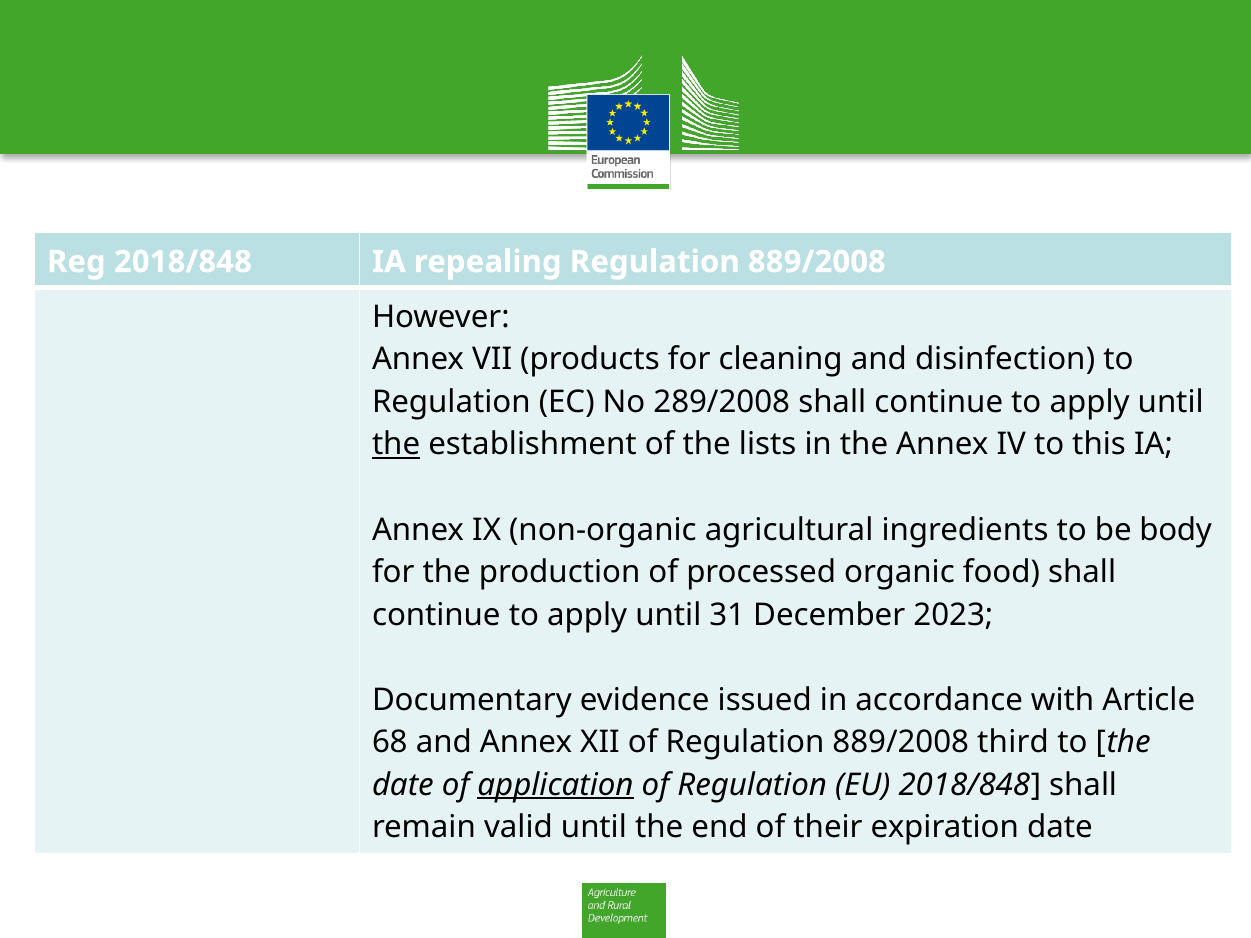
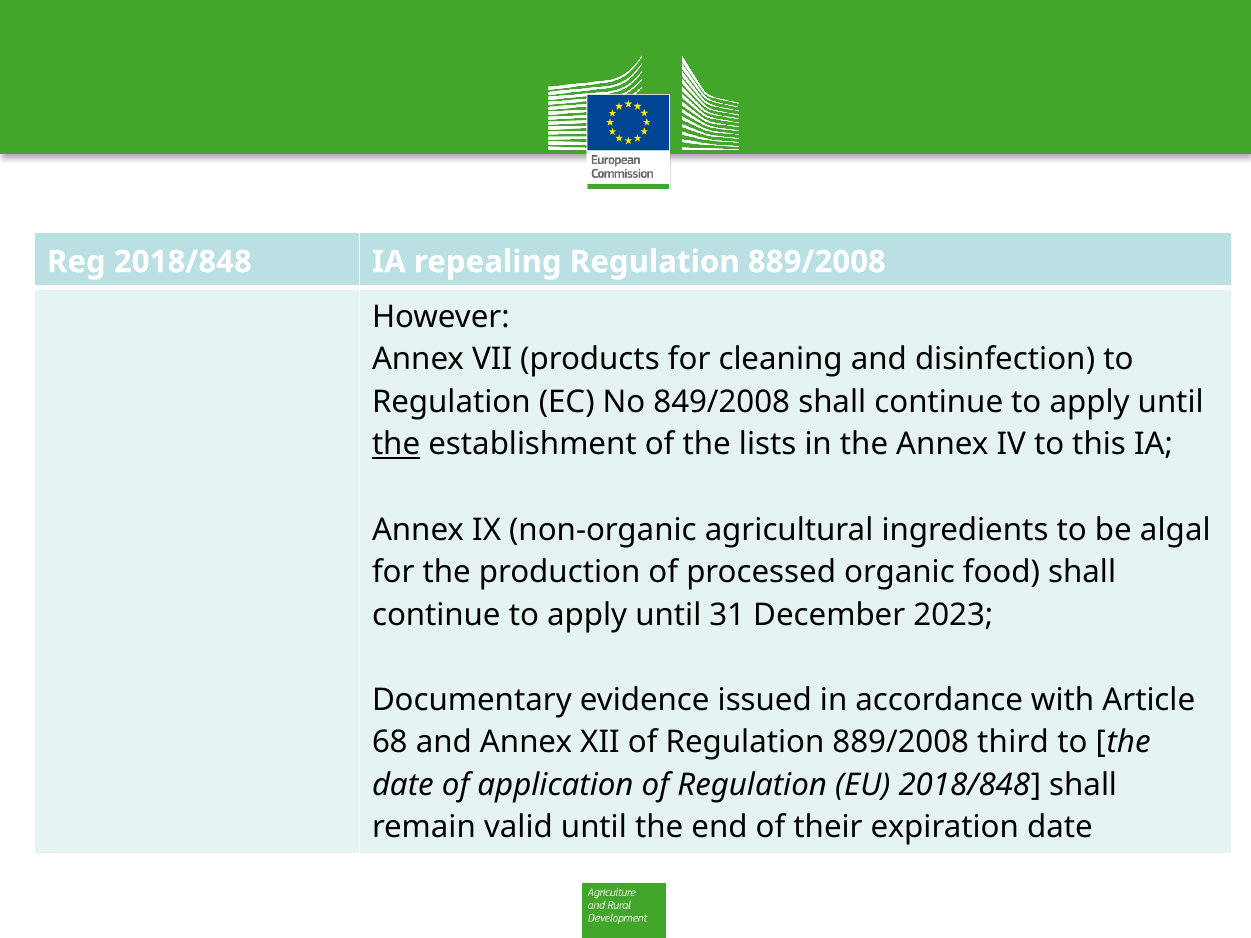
289/2008: 289/2008 -> 849/2008 (722, 402)
body: body -> algal (1175, 530)
application underline: present -> none (556, 785)
